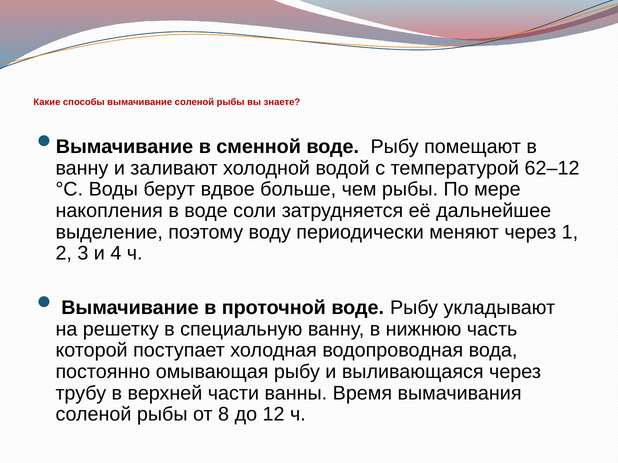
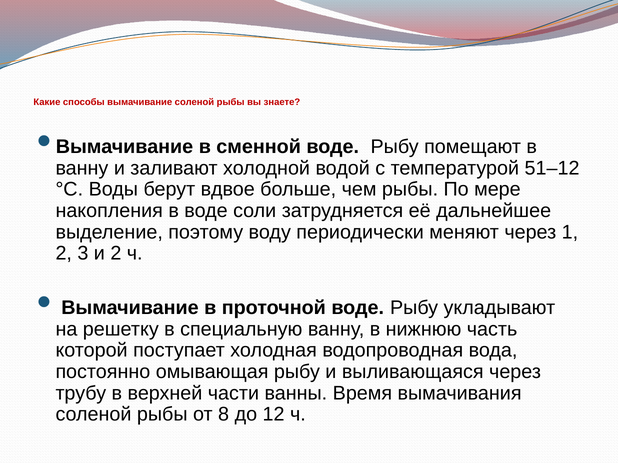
62–12: 62–12 -> 51–12 (552, 168)
и 4: 4 -> 2 (116, 254)
